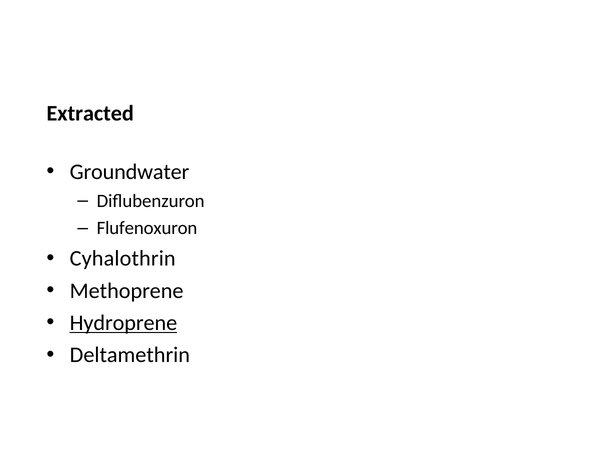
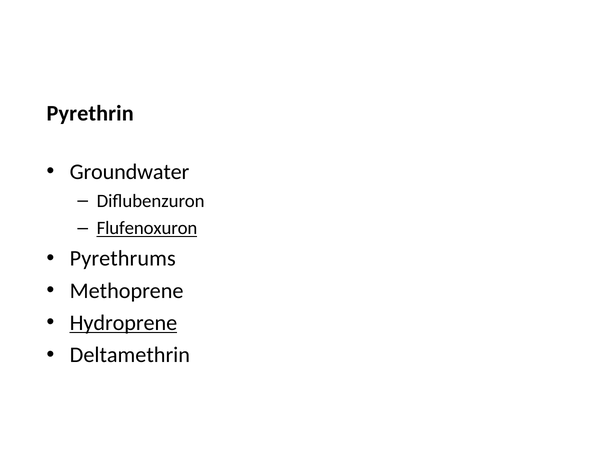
Extracted: Extracted -> Pyrethrin (90, 114)
Flufenoxuron underline: none -> present (147, 228)
Cyhalothrin: Cyhalothrin -> Pyrethrums (123, 259)
